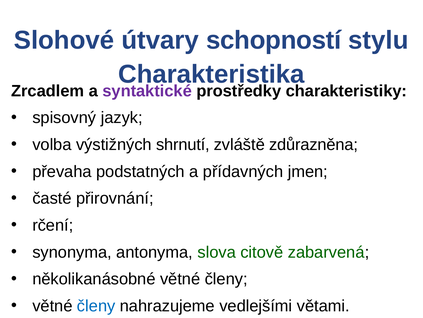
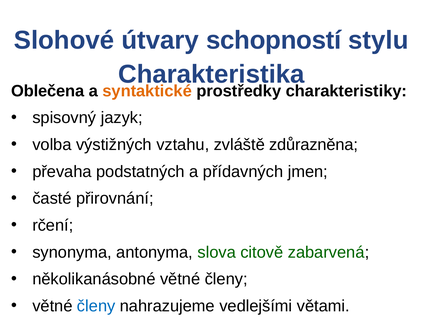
Zrcadlem: Zrcadlem -> Oblečena (48, 91)
syntaktické colour: purple -> orange (147, 91)
shrnutí: shrnutí -> vztahu (183, 144)
